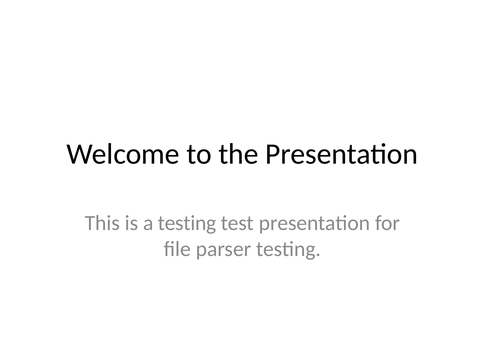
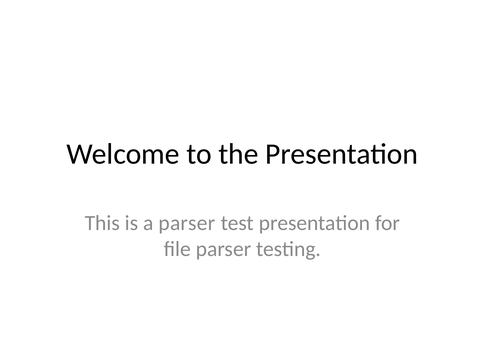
a testing: testing -> parser (187, 223)
